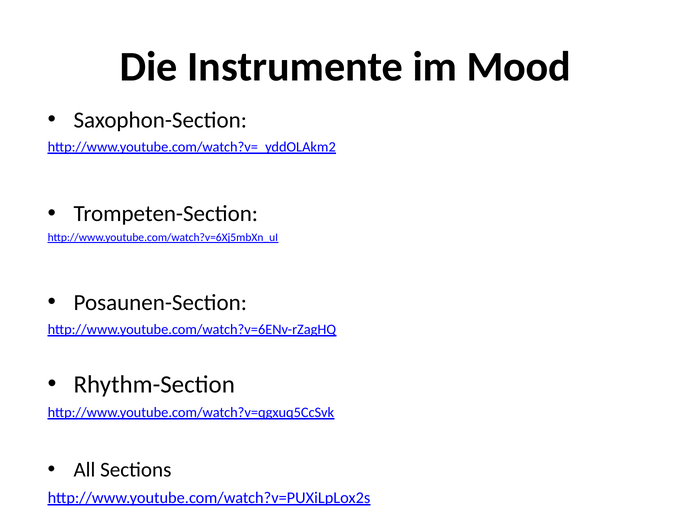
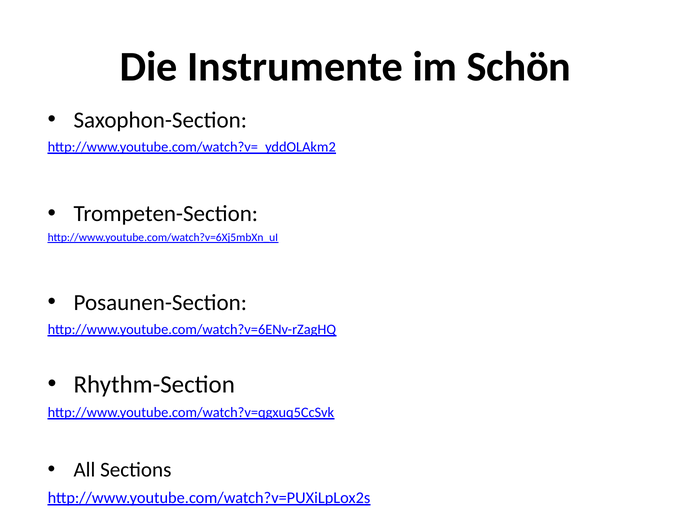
Mood: Mood -> Schön (519, 67)
